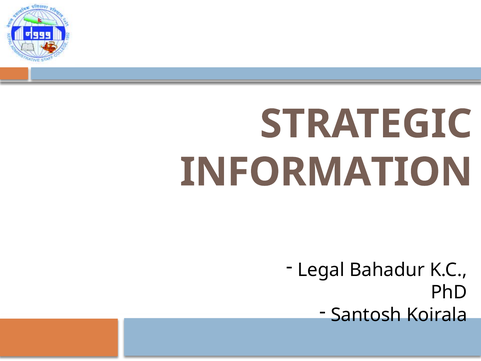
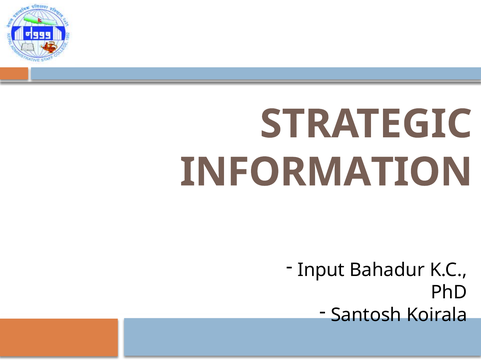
Legal: Legal -> Input (321, 270)
